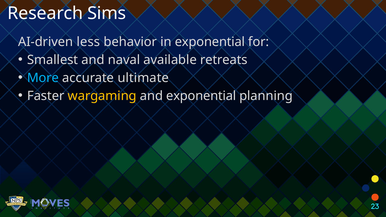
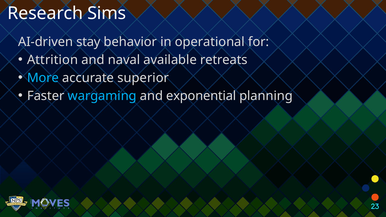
less: less -> stay (88, 42)
in exponential: exponential -> operational (210, 42)
Smallest: Smallest -> Attrition (53, 60)
ultimate: ultimate -> superior (143, 78)
wargaming colour: yellow -> light blue (102, 96)
